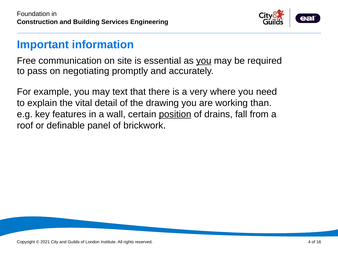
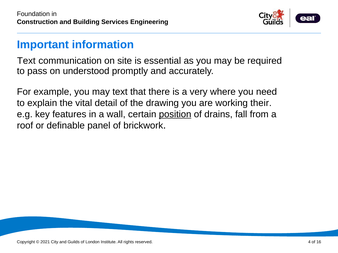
Free: Free -> Text (26, 61)
you underline: present -> none (204, 61)
negotiating: negotiating -> understood (86, 71)
than: than -> their (261, 103)
